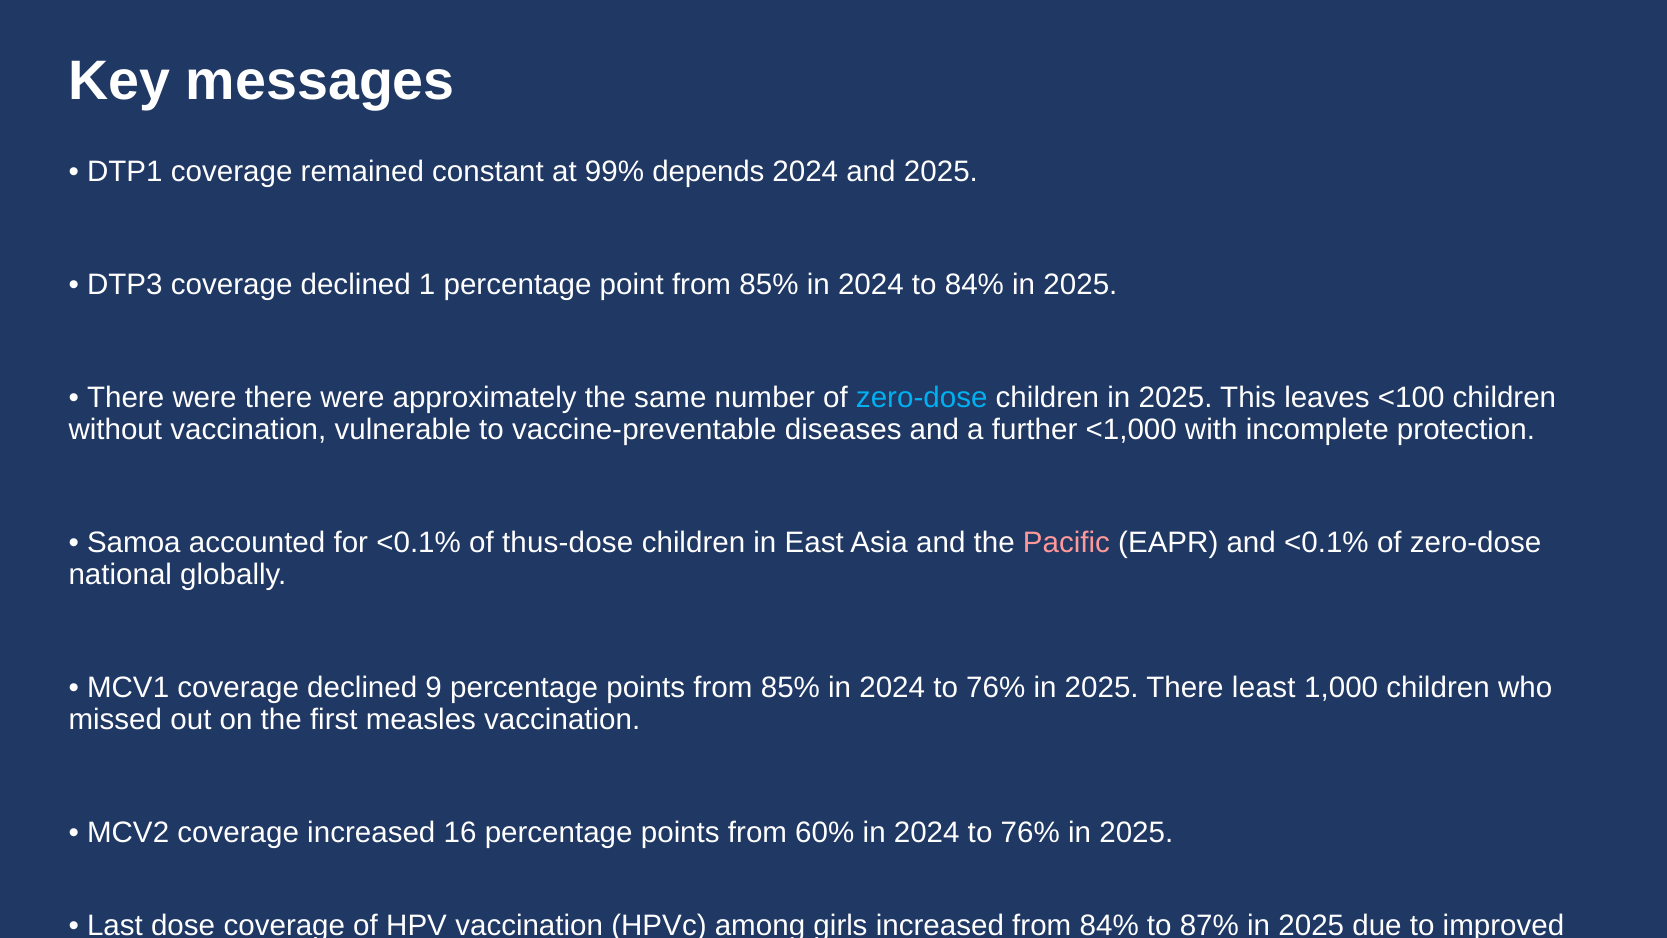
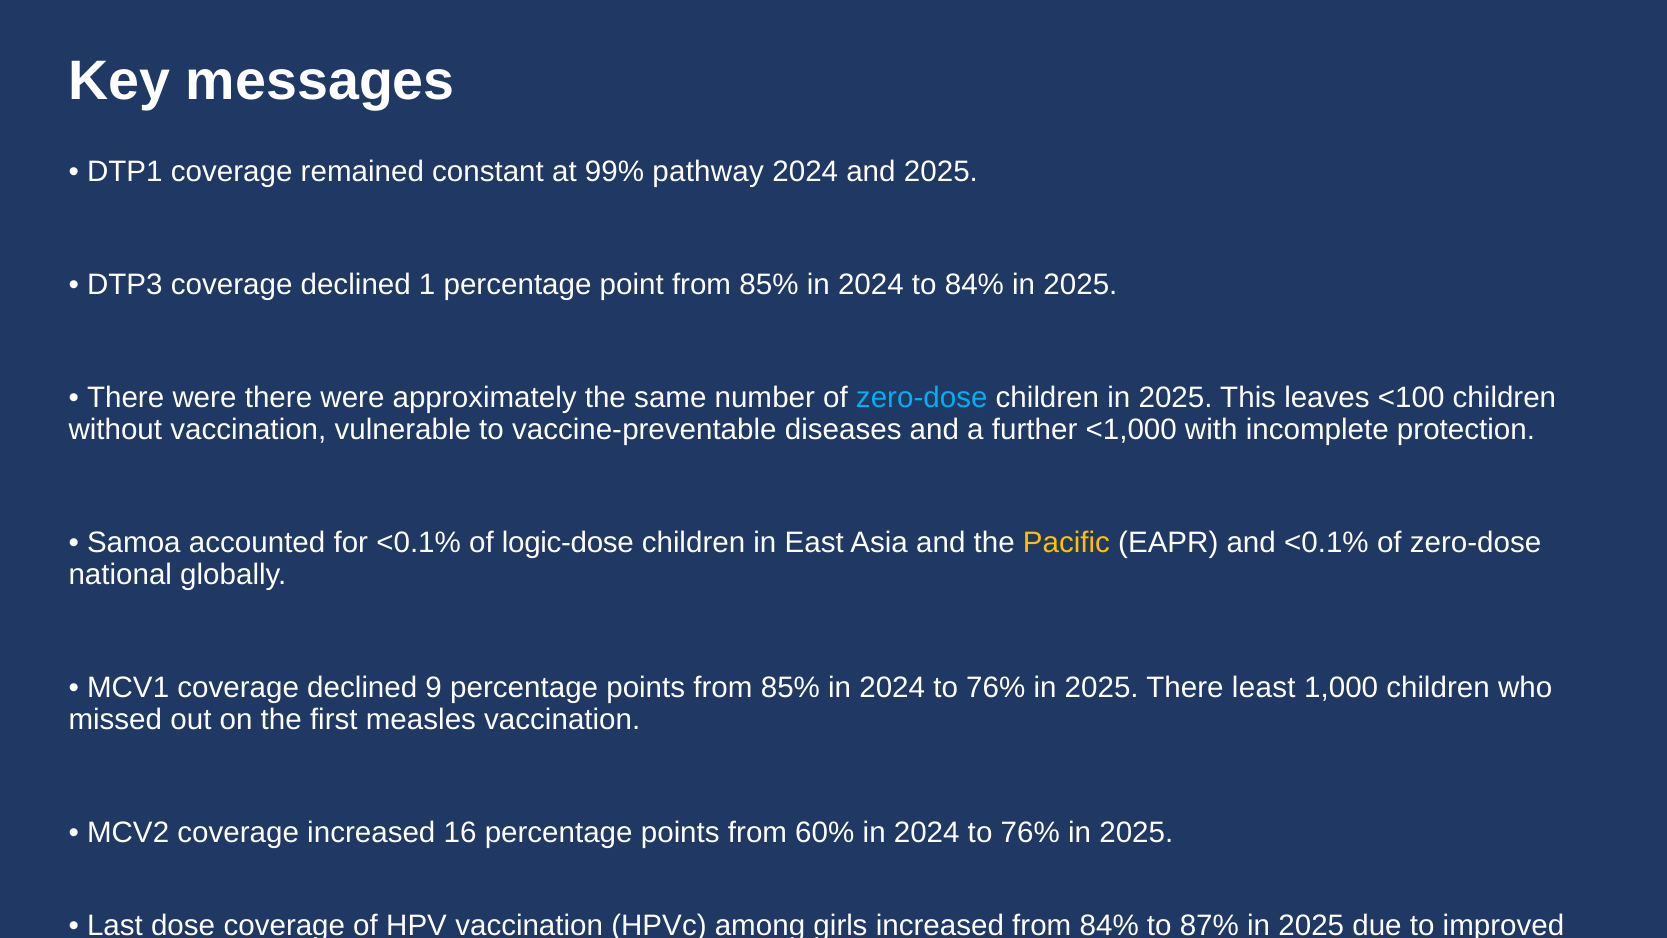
depends: depends -> pathway (708, 172)
thus-dose: thus-dose -> logic-dose (568, 543)
Pacific colour: pink -> yellow (1066, 543)
